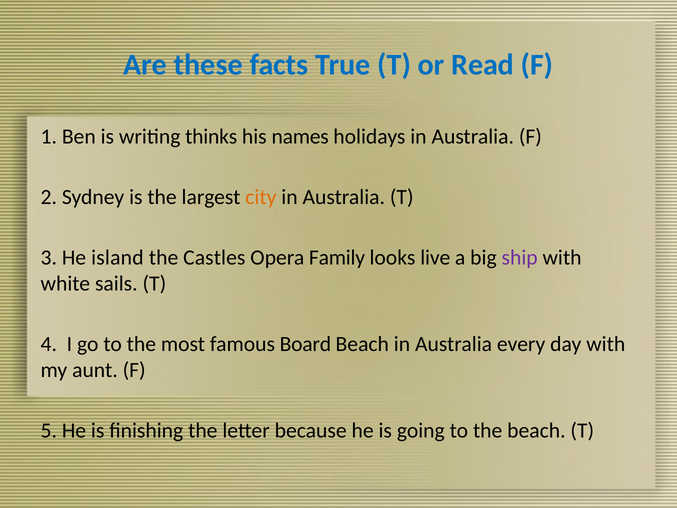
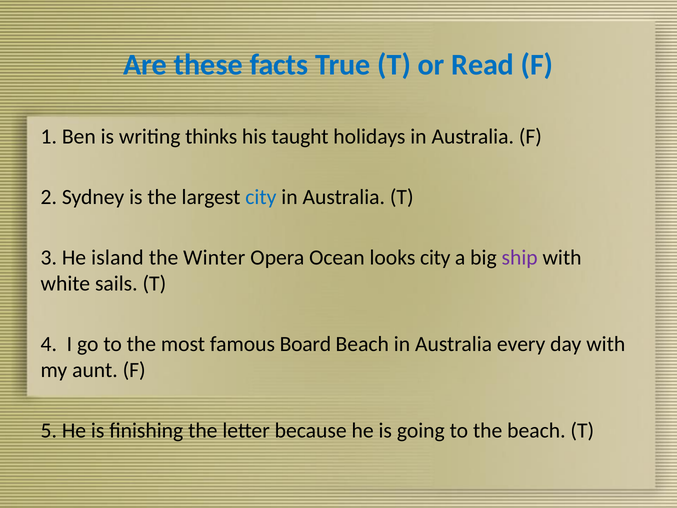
names: names -> taught (300, 136)
city colour: orange -> blue (261, 197)
Castles: Castles -> Winter (214, 257)
Family: Family -> Ocean (337, 257)
looks live: live -> city (435, 257)
